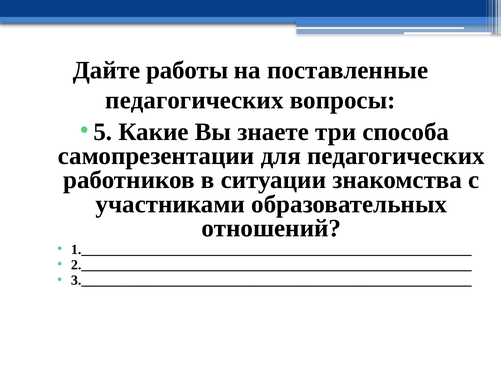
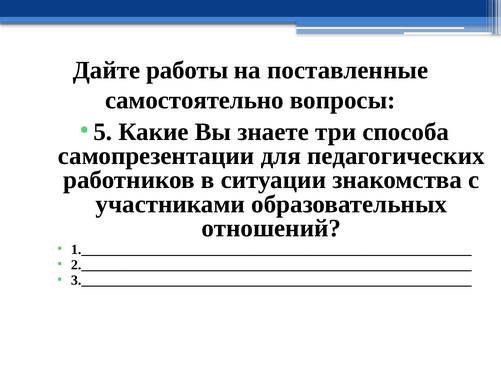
педагогических: педагогических -> самостоятельно (195, 100)
